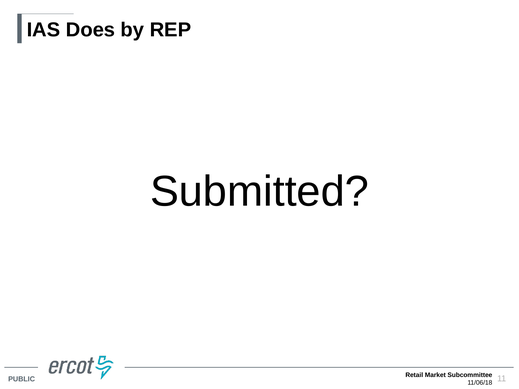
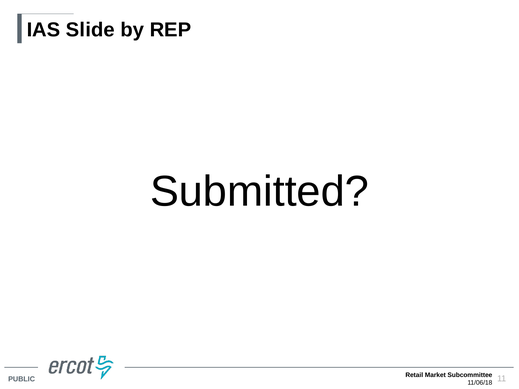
Does: Does -> Slide (90, 30)
